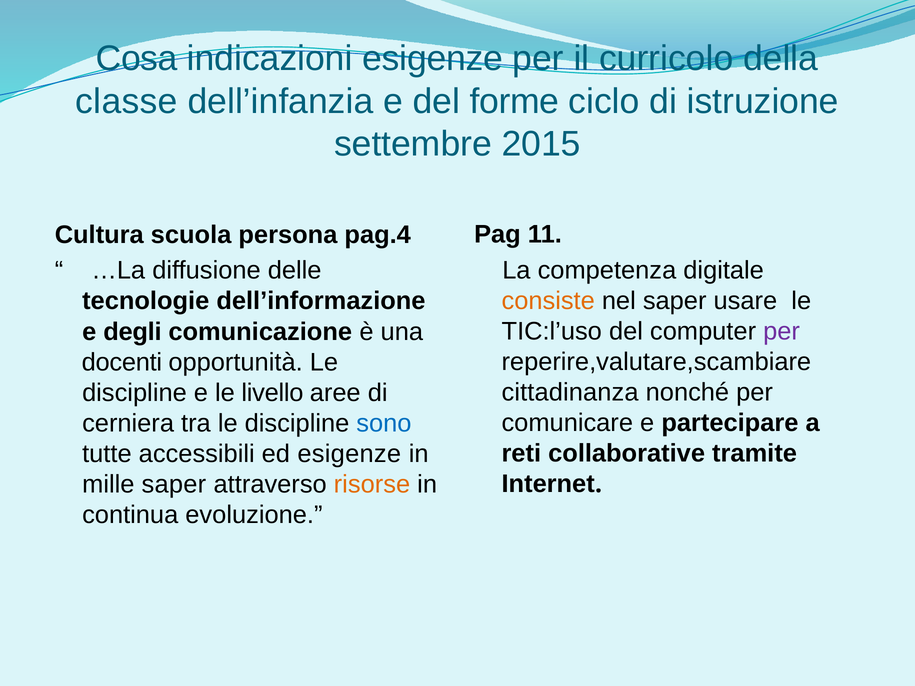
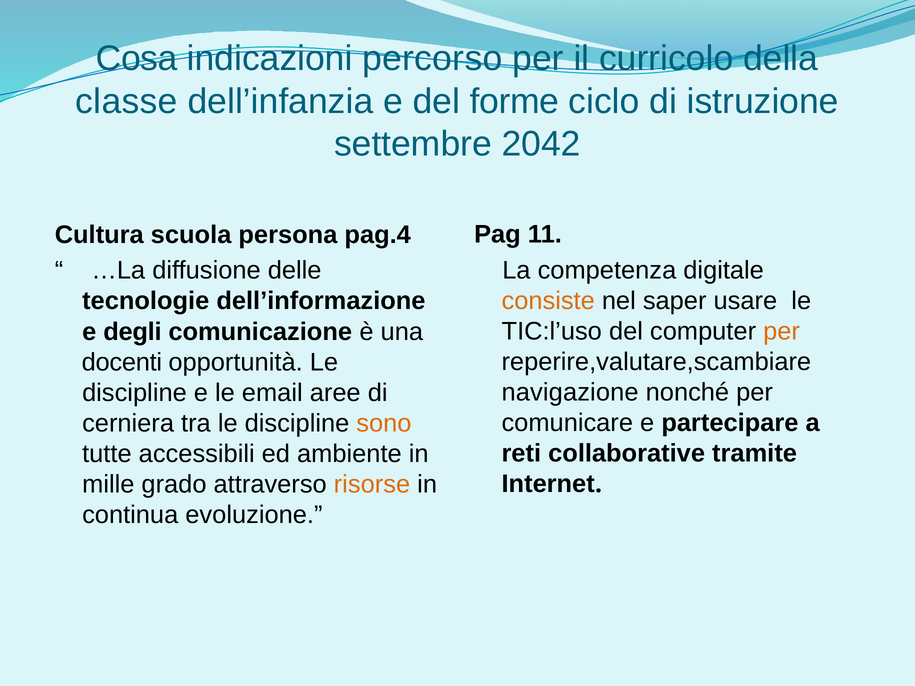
indicazioni esigenze: esigenze -> percorso (432, 59)
2015: 2015 -> 2042 (541, 144)
per colour: purple -> orange (782, 331)
cittadinanza: cittadinanza -> navigazione (570, 392)
livello: livello -> email (272, 393)
sono colour: blue -> orange (384, 423)
ed esigenze: esigenze -> ambiente (349, 454)
mille saper: saper -> grado (174, 484)
